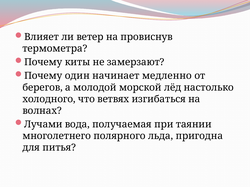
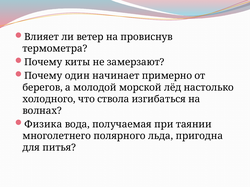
медленно: медленно -> примерно (167, 76)
ветвях: ветвях -> ствола (113, 99)
Лучами: Лучами -> Физика (43, 125)
